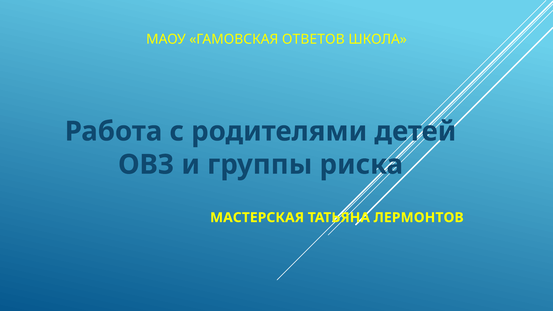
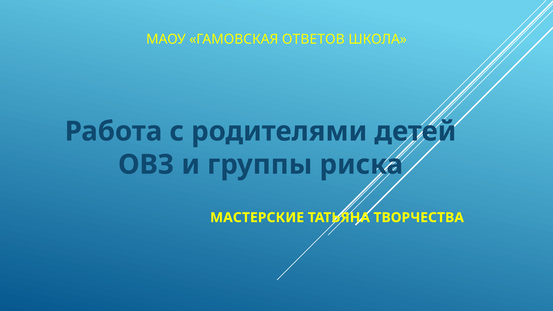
МАСТЕРСКАЯ: МАСТЕРСКАЯ -> МАСТЕРСКИЕ (257, 218)
ЛЕРМОНТОВ: ЛЕРМОНТОВ -> ТВОРЧЕСТВА (419, 218)
